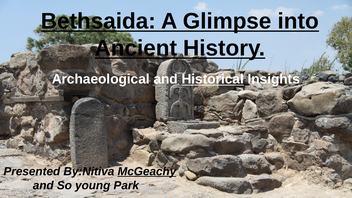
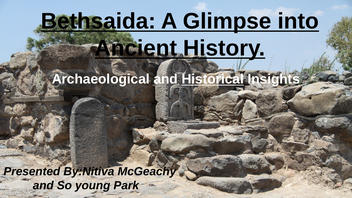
McGeachy underline: present -> none (147, 171)
